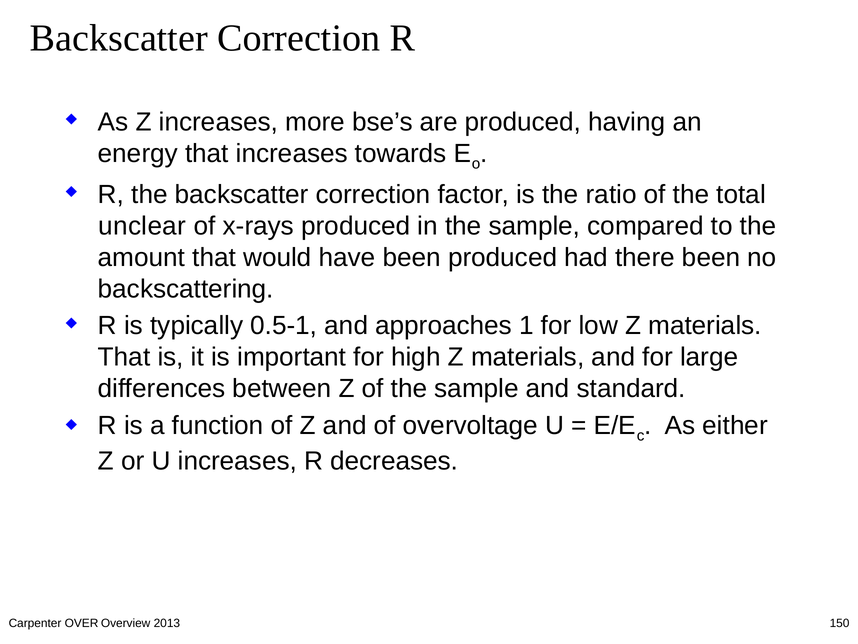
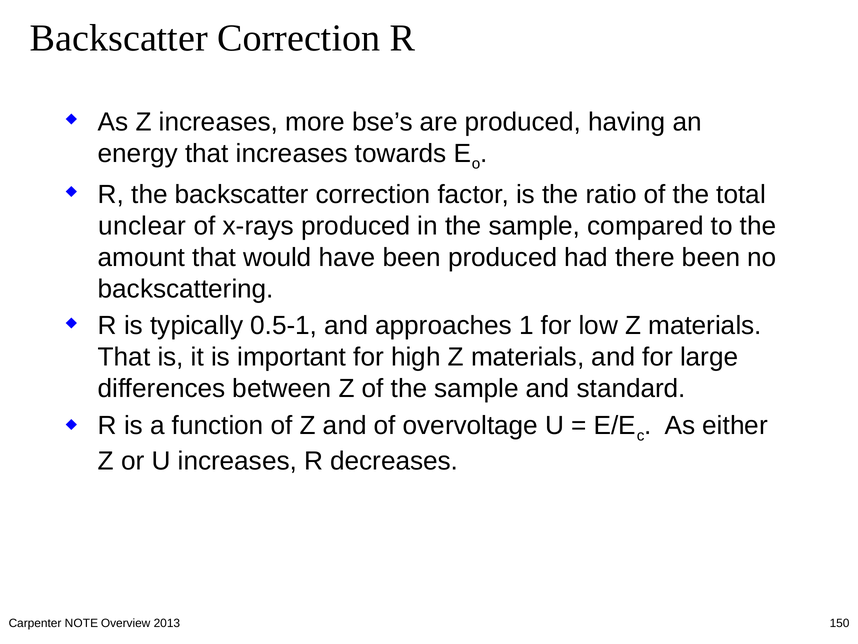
OVER: OVER -> NOTE (81, 623)
